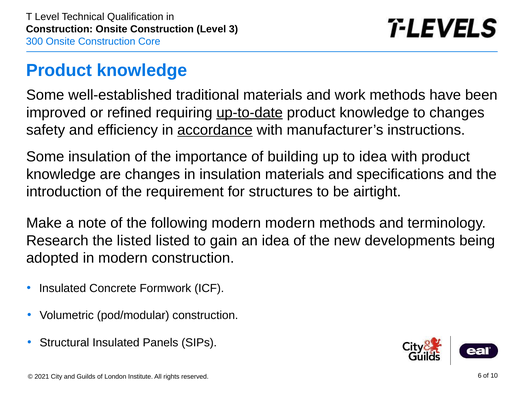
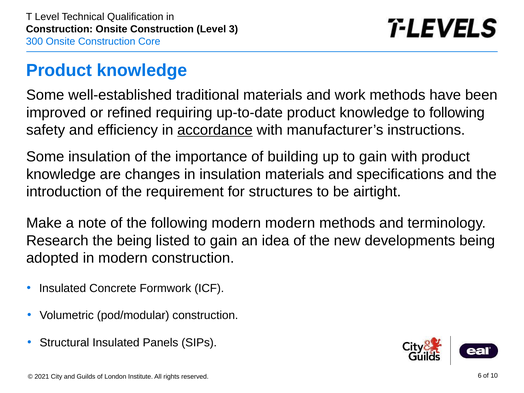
up-to-date underline: present -> none (250, 113)
to changes: changes -> following (457, 113)
up to idea: idea -> gain (373, 157)
the listed: listed -> being (134, 241)
